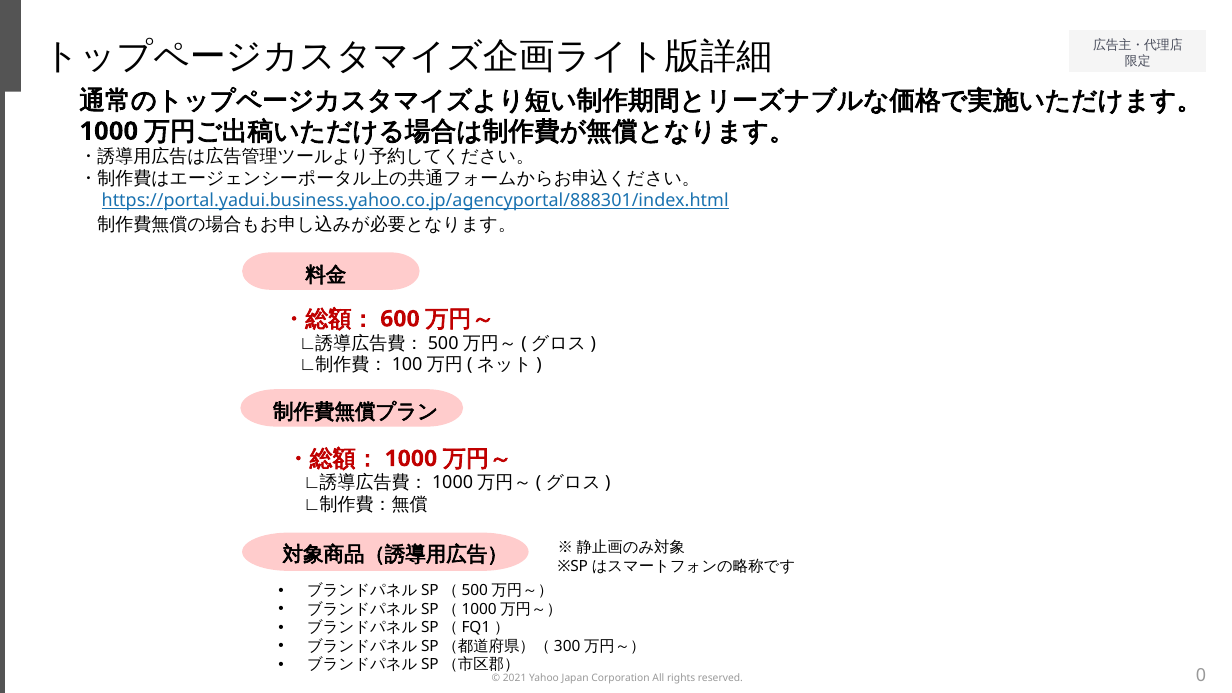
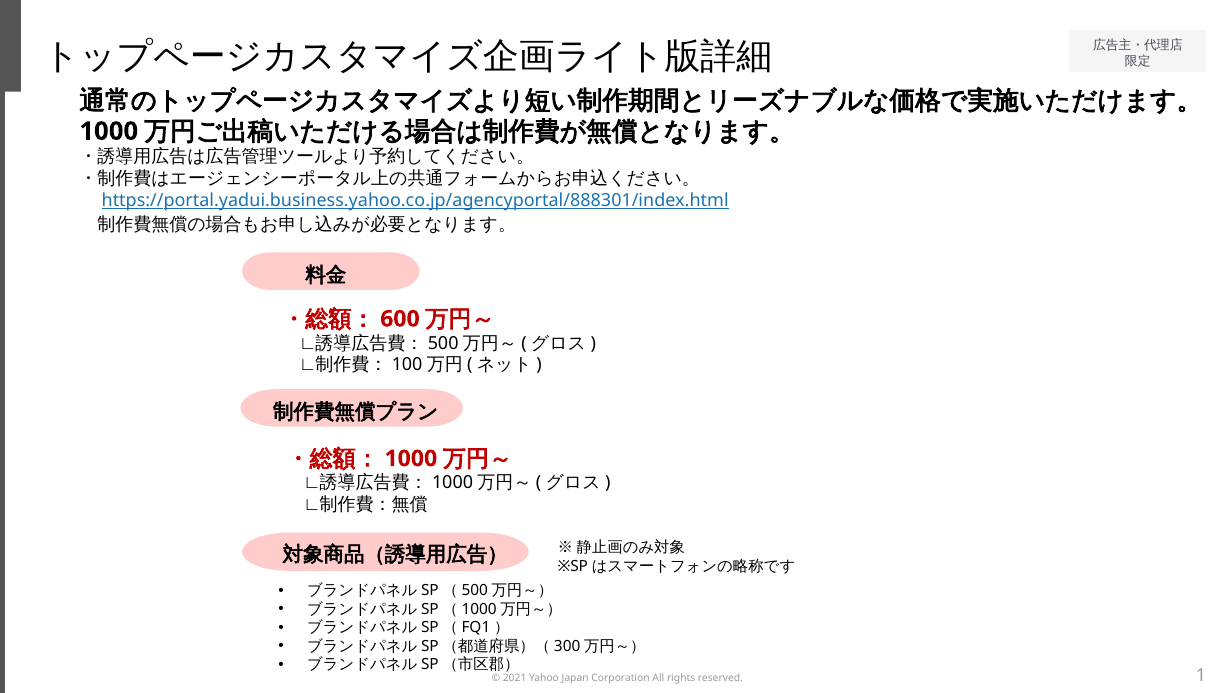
0: 0 -> 1 (1201, 676)
